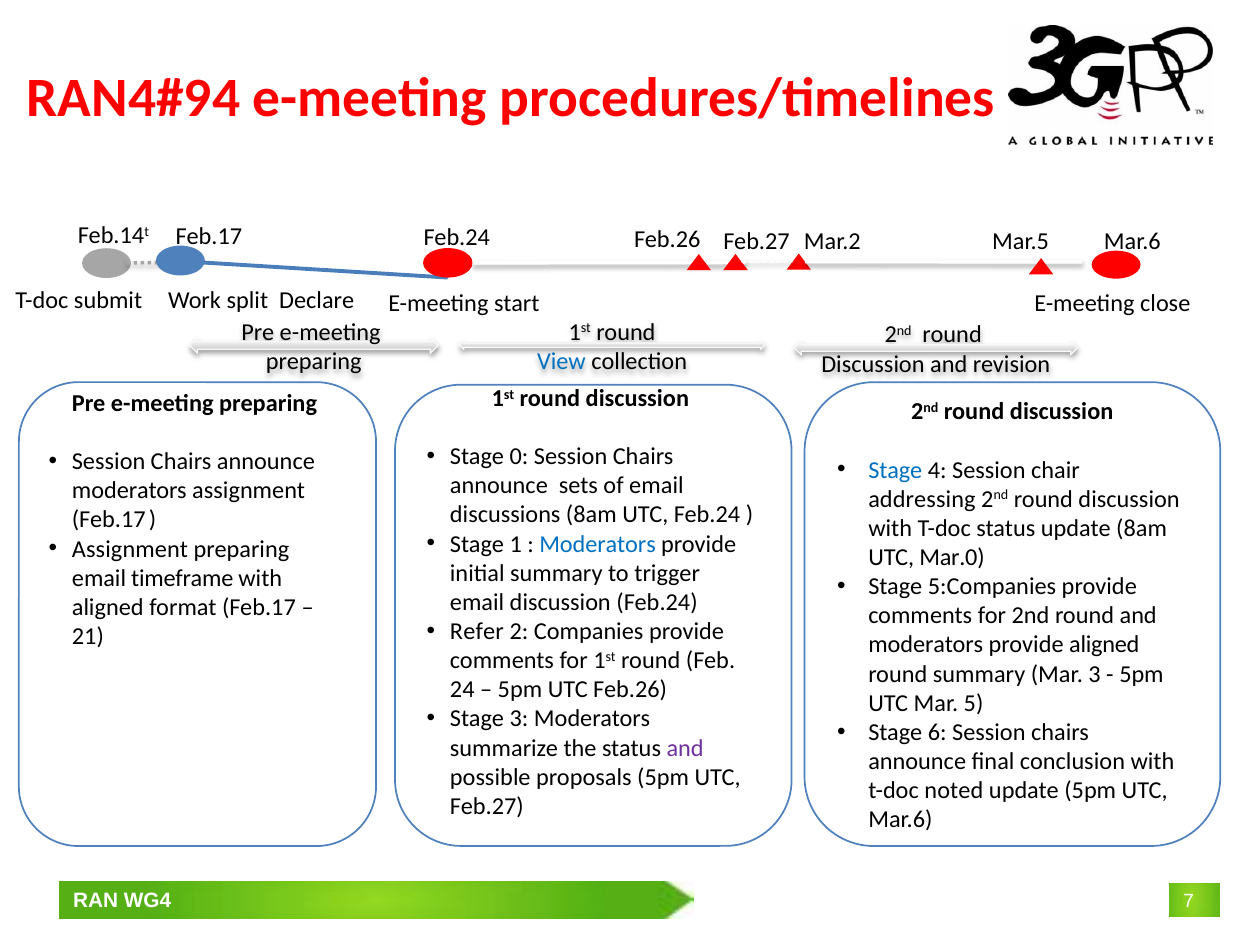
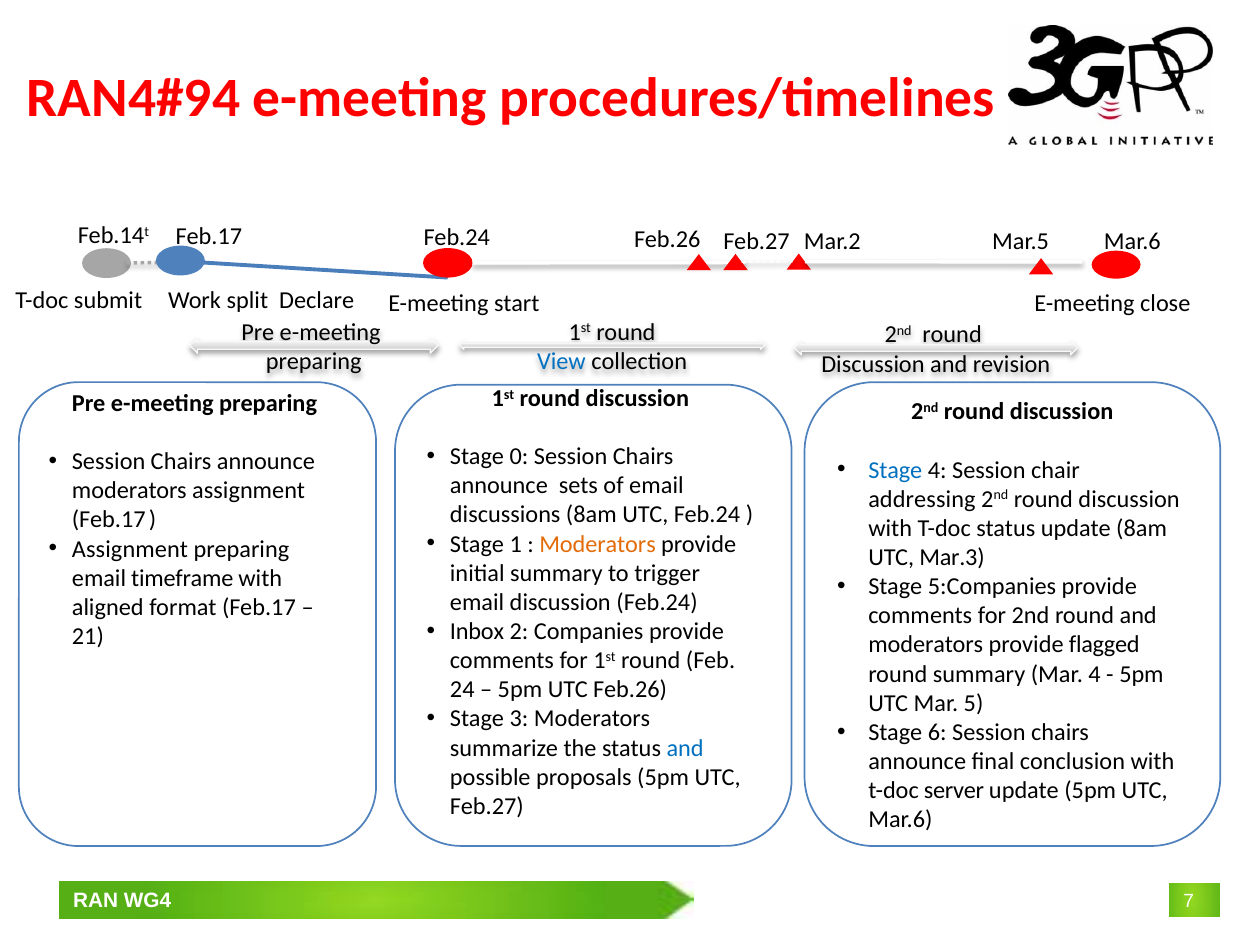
Moderators colour: blue -> orange (598, 545)
Mar.0: Mar.0 -> Mar.3 (952, 558)
Refer: Refer -> Inbox (477, 632)
provide aligned: aligned -> flagged (1104, 645)
Mar 3: 3 -> 4 (1094, 675)
and colour: purple -> blue (685, 749)
noted: noted -> server (954, 791)
